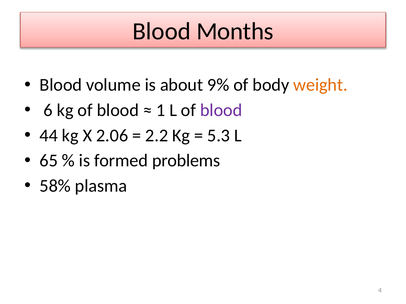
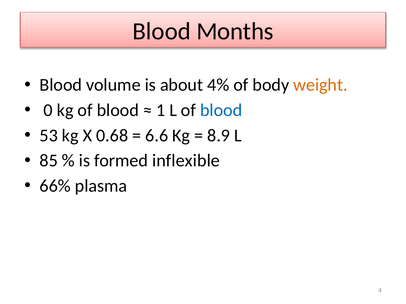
9%: 9% -> 4% (218, 85)
6: 6 -> 0 (48, 110)
blood colour: purple -> blue (221, 110)
44: 44 -> 53 (49, 136)
2.06: 2.06 -> 0.68 (112, 136)
2.2: 2.2 -> 6.6 (157, 136)
5.3: 5.3 -> 8.9 (219, 136)
65: 65 -> 85 (49, 161)
problems: problems -> inflexible (186, 161)
58%: 58% -> 66% (55, 186)
